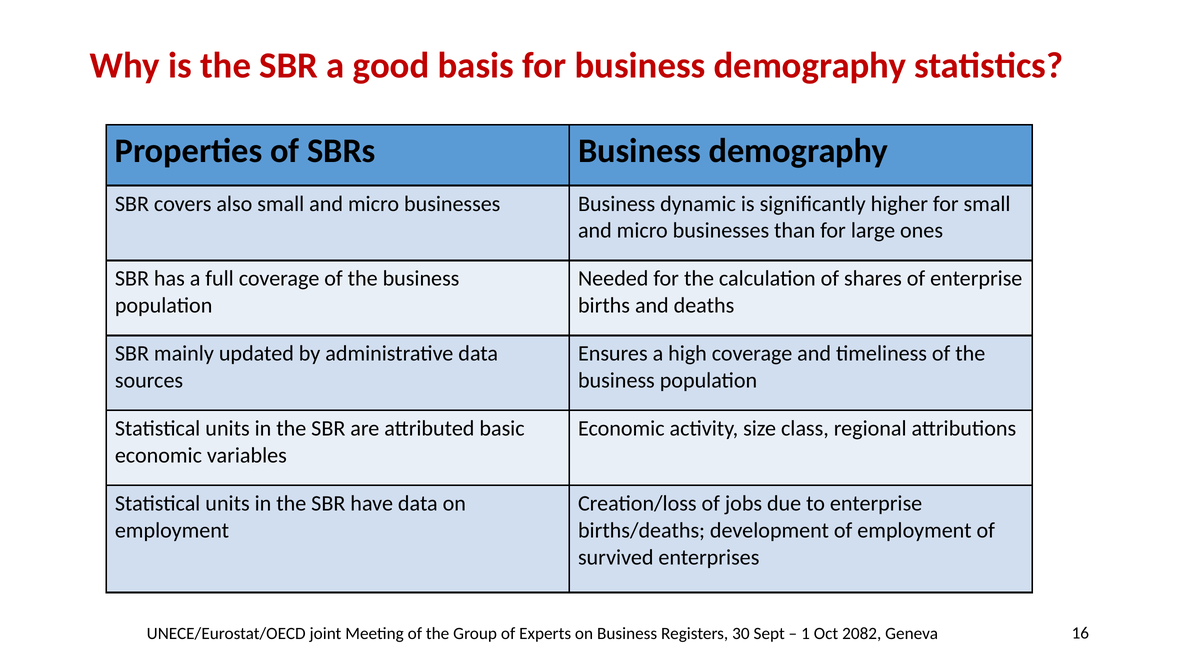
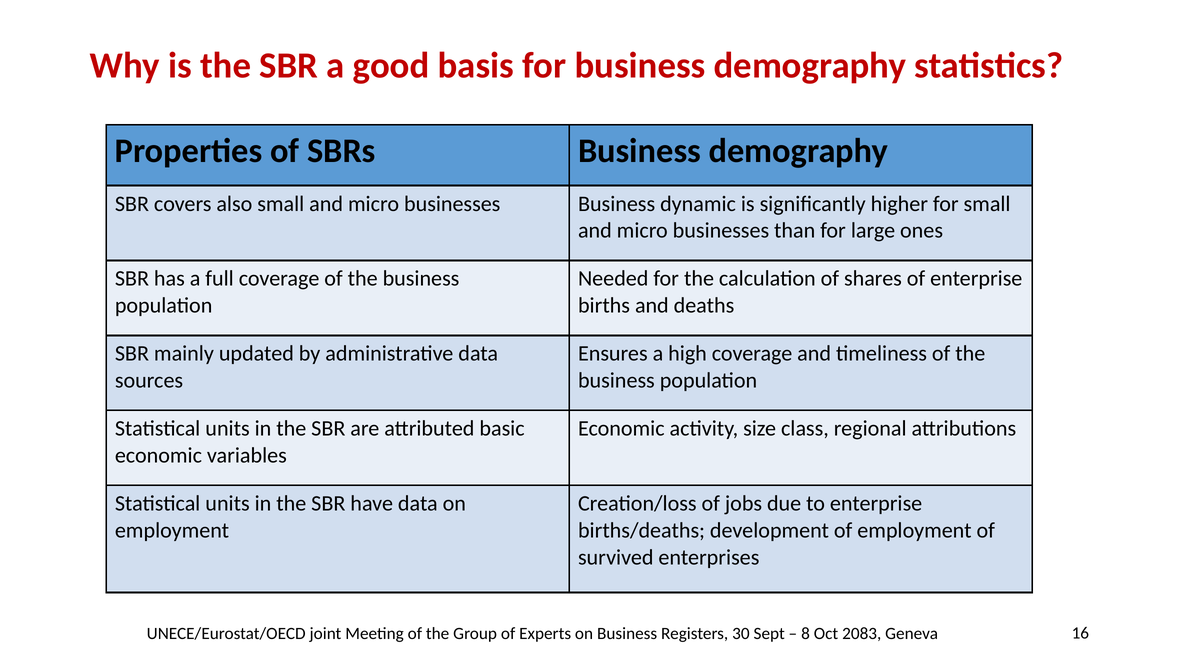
1: 1 -> 8 (805, 634)
2082: 2082 -> 2083 (862, 634)
